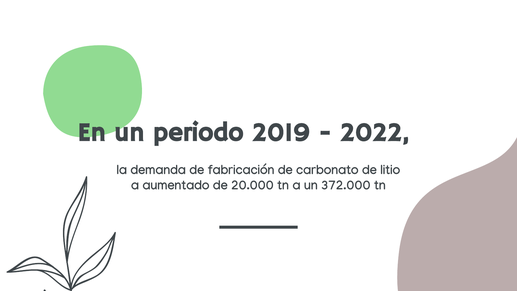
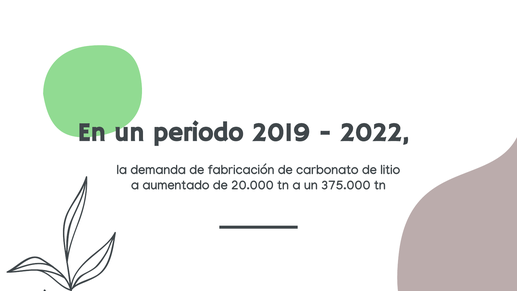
372.000: 372.000 -> 375.000 (346, 185)
